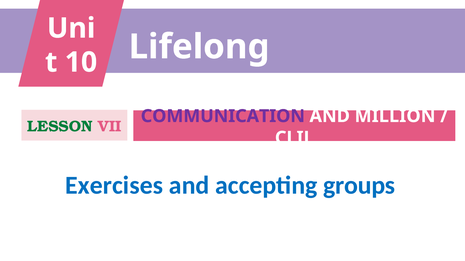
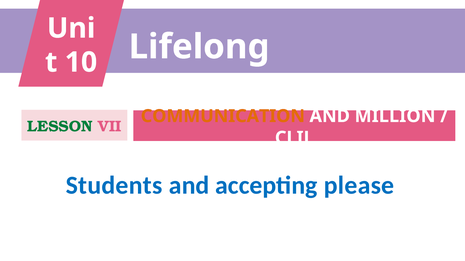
COMMUNICATION colour: purple -> orange (223, 116)
Exercises: Exercises -> Students (114, 186)
groups: groups -> please (359, 186)
